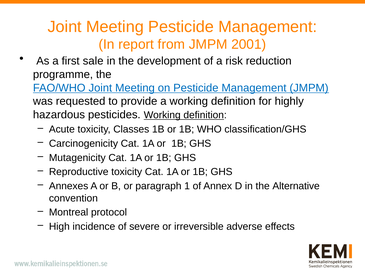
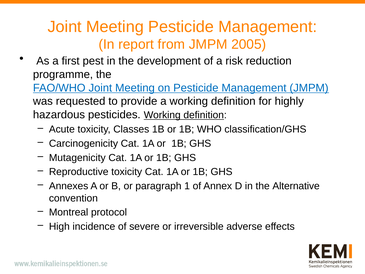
2001: 2001 -> 2005 (249, 44)
sale: sale -> pest (93, 61)
